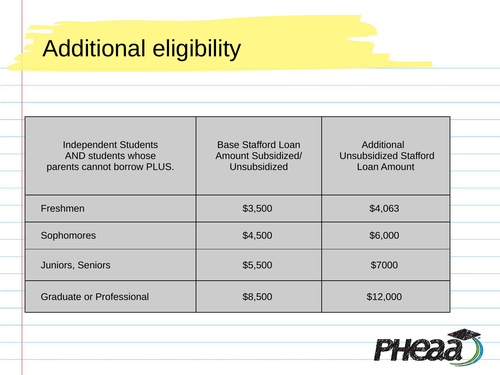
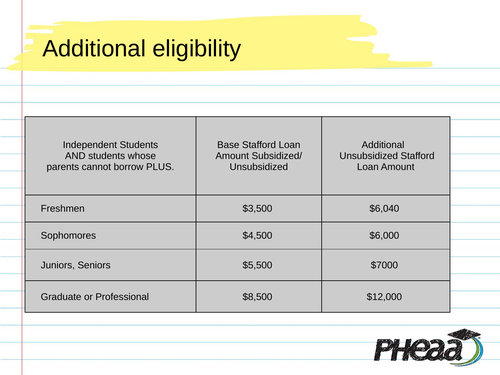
$4,063: $4,063 -> $6,040 (384, 209)
